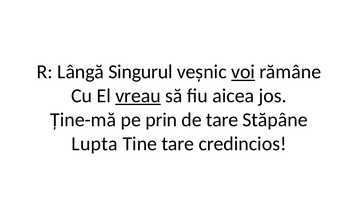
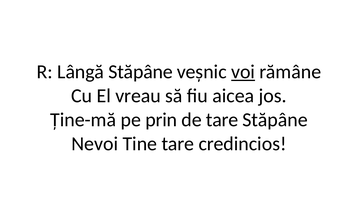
Lângă Singurul: Singurul -> Stăpâne (141, 72)
vreau underline: present -> none (138, 96)
Lupta: Lupta -> Nevoi (95, 143)
